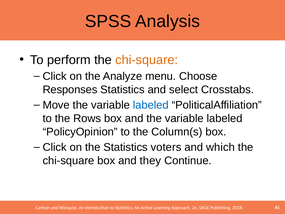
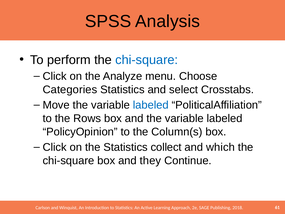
chi-square colour: orange -> blue (147, 60)
Responses: Responses -> Categories (70, 89)
voters: voters -> collect (166, 147)
